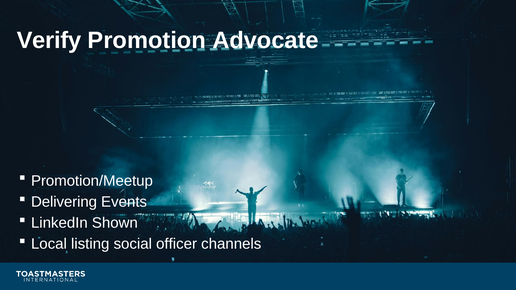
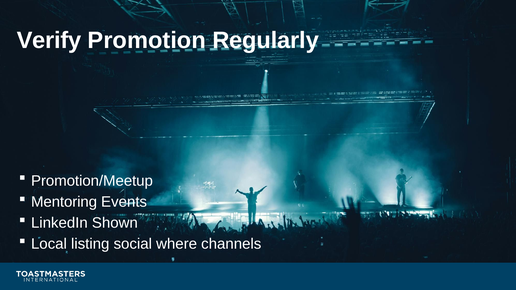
Advocate: Advocate -> Regularly (266, 40)
Delivering: Delivering -> Mentoring (64, 202)
officer: officer -> where (177, 244)
